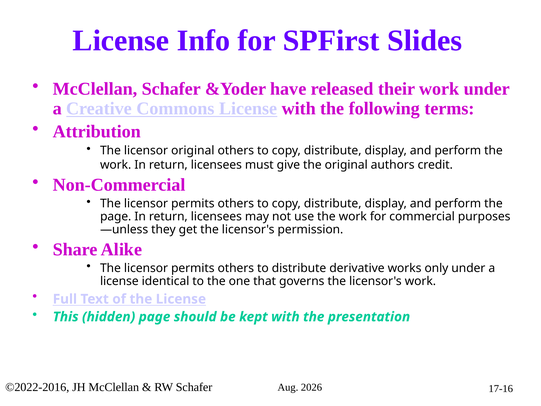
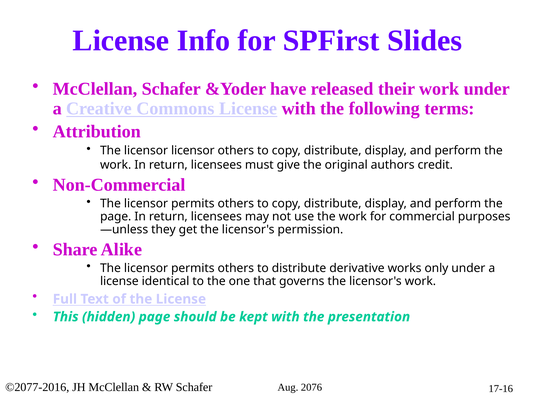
licensor original: original -> licensor (193, 150)
©2022-2016: ©2022-2016 -> ©2077-2016 (37, 387)
2026: 2026 -> 2076 (311, 387)
